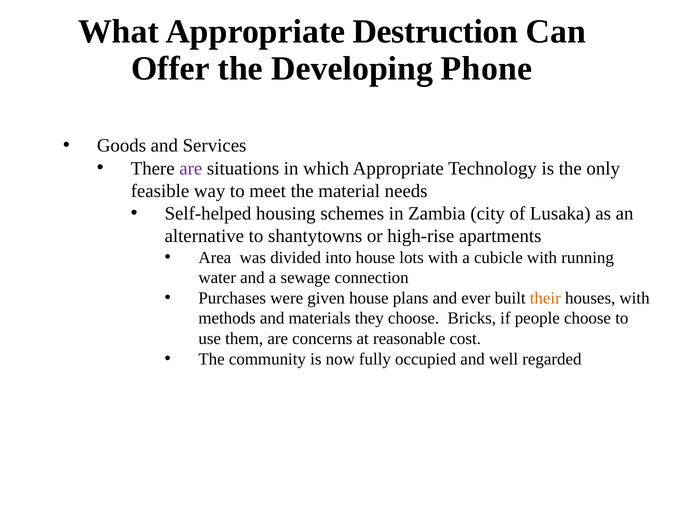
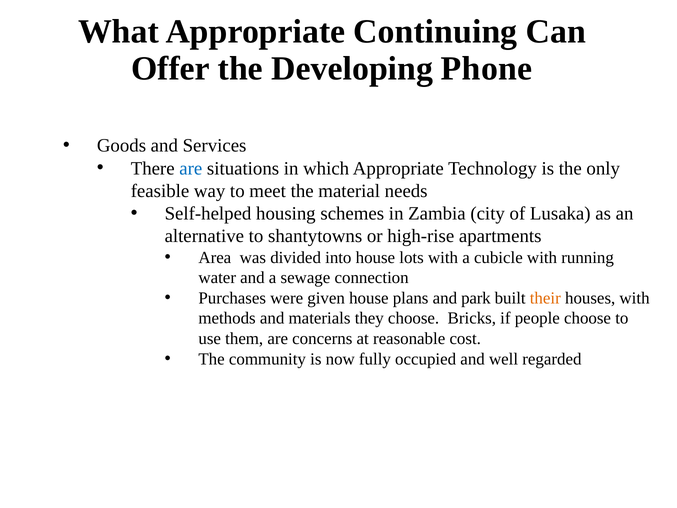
Destruction: Destruction -> Continuing (435, 32)
are colour: purple -> blue (191, 168)
ever: ever -> park (476, 298)
